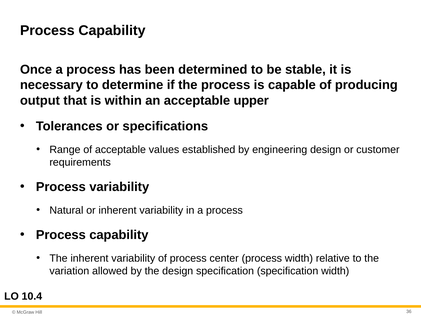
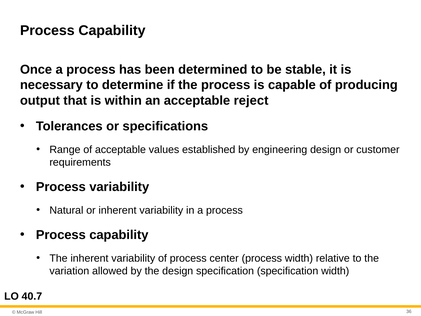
upper: upper -> reject (251, 100)
10.4: 10.4 -> 40.7 (32, 296)
